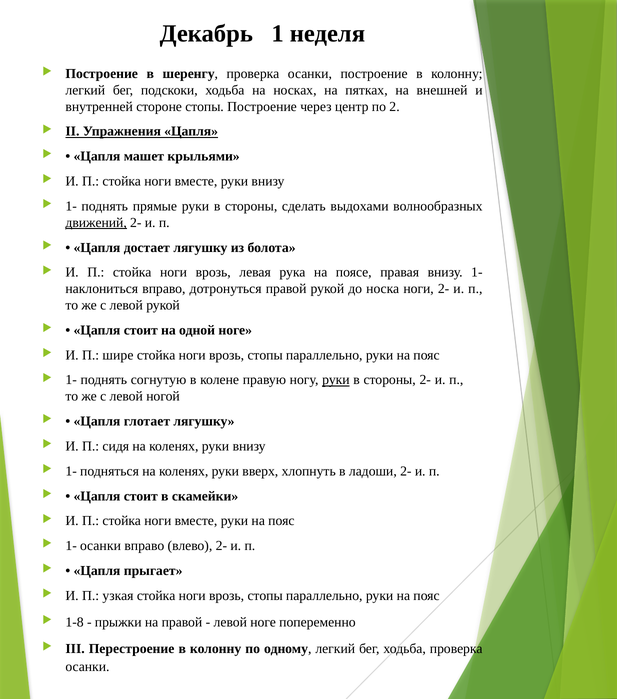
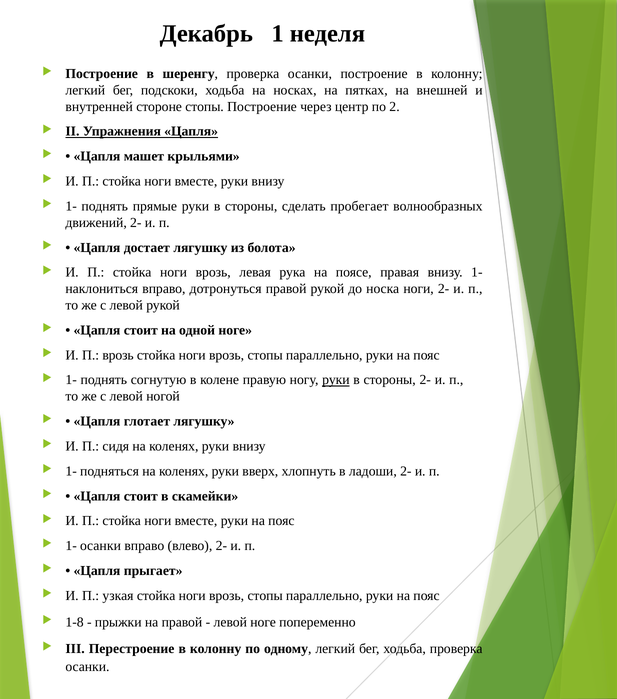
выдохами: выдохами -> пробегает (359, 206)
движений underline: present -> none (96, 222)
П шире: шире -> врозь (118, 355)
